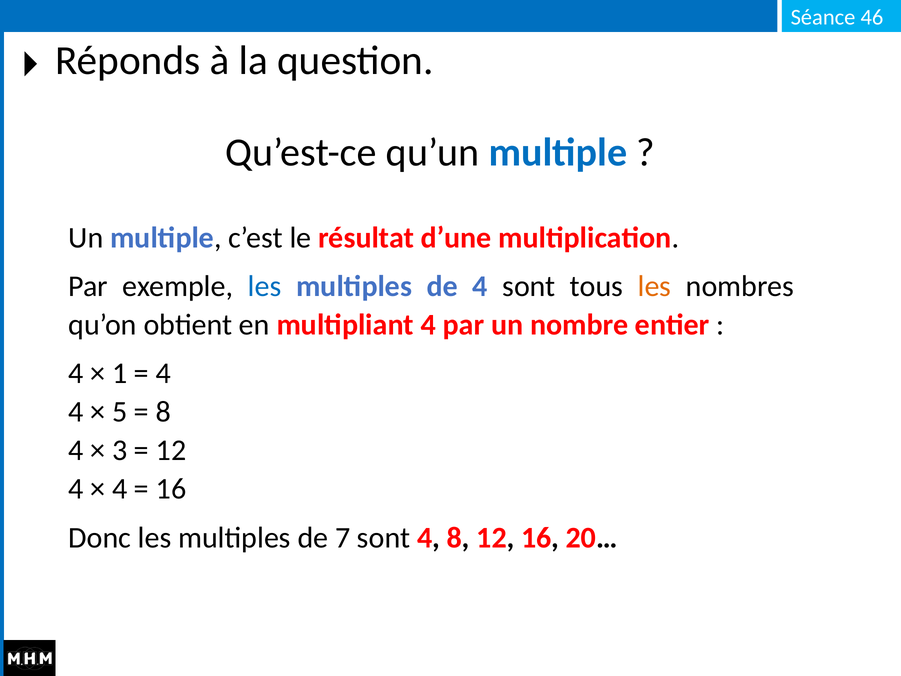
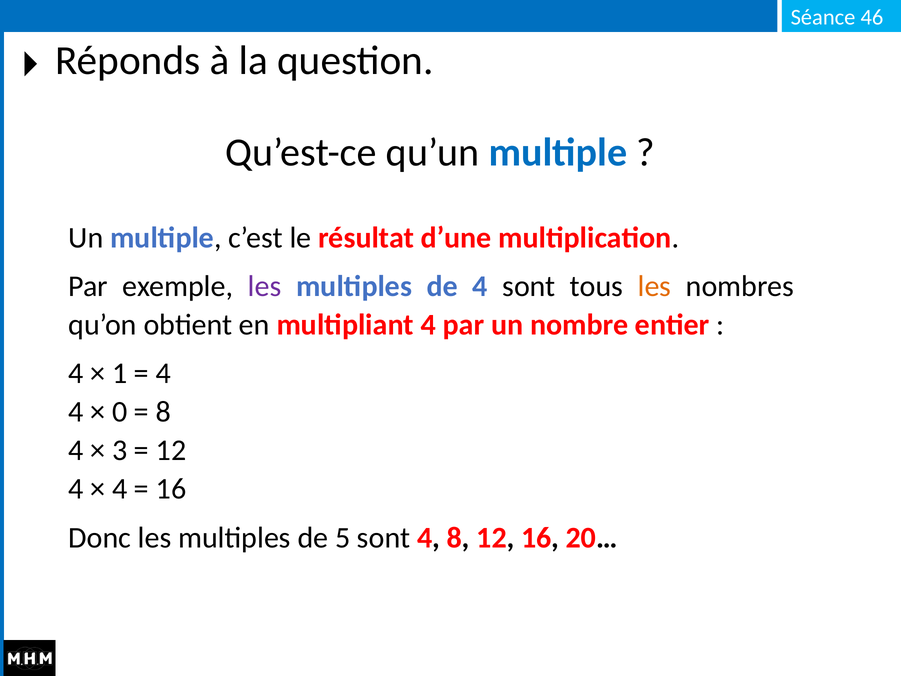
les colour: blue -> purple (265, 286)
5: 5 -> 0 (120, 412)
7: 7 -> 5 (343, 537)
